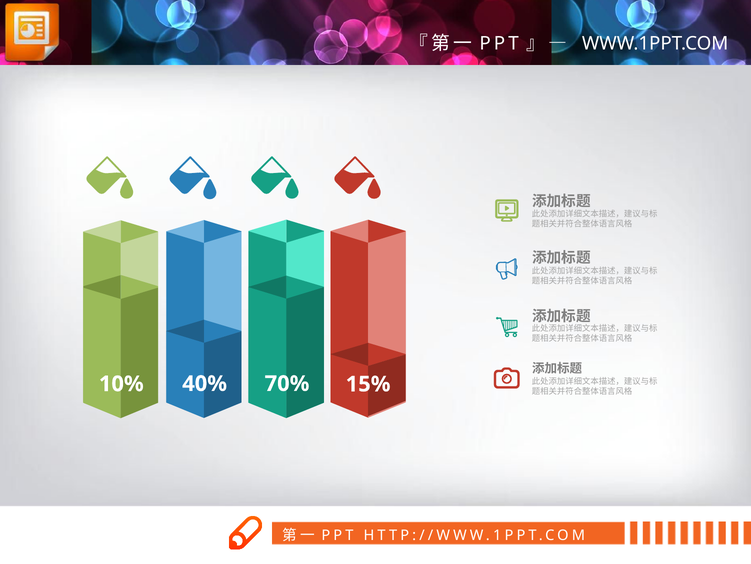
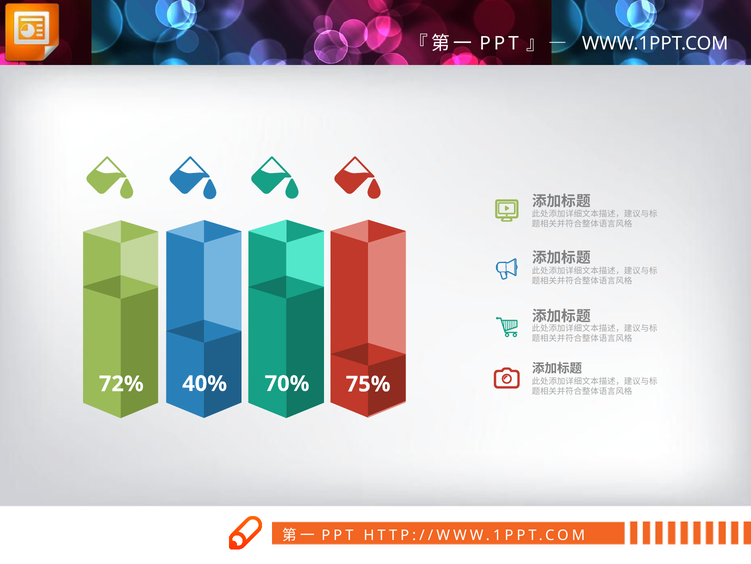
10%: 10% -> 72% (121, 383)
15%: 15% -> 75% (368, 384)
